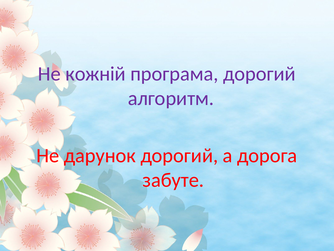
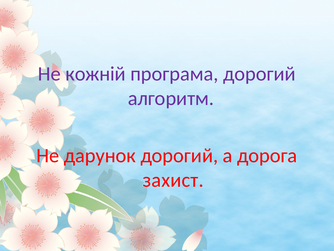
забуте: забуте -> захист (173, 180)
